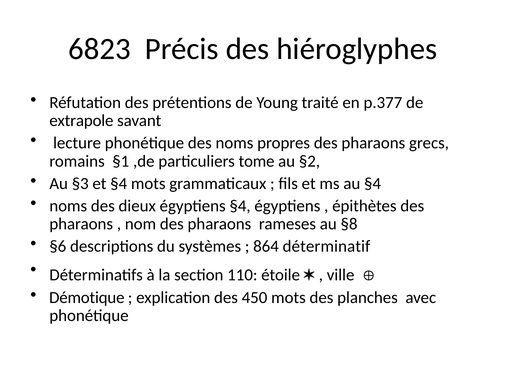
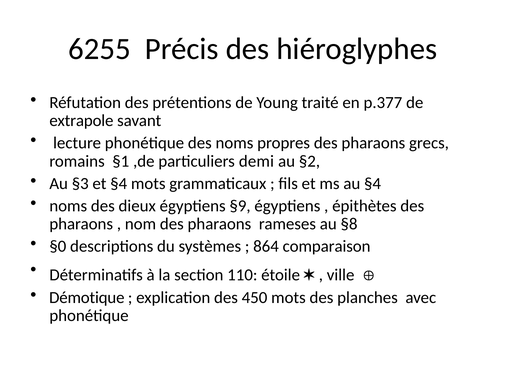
6823: 6823 -> 6255 (99, 49)
tome: tome -> demi (256, 161)
égyptiens §4: §4 -> §9 (240, 206)
§6: §6 -> §0 (58, 246)
déterminatif: déterminatif -> comparaison (327, 246)
